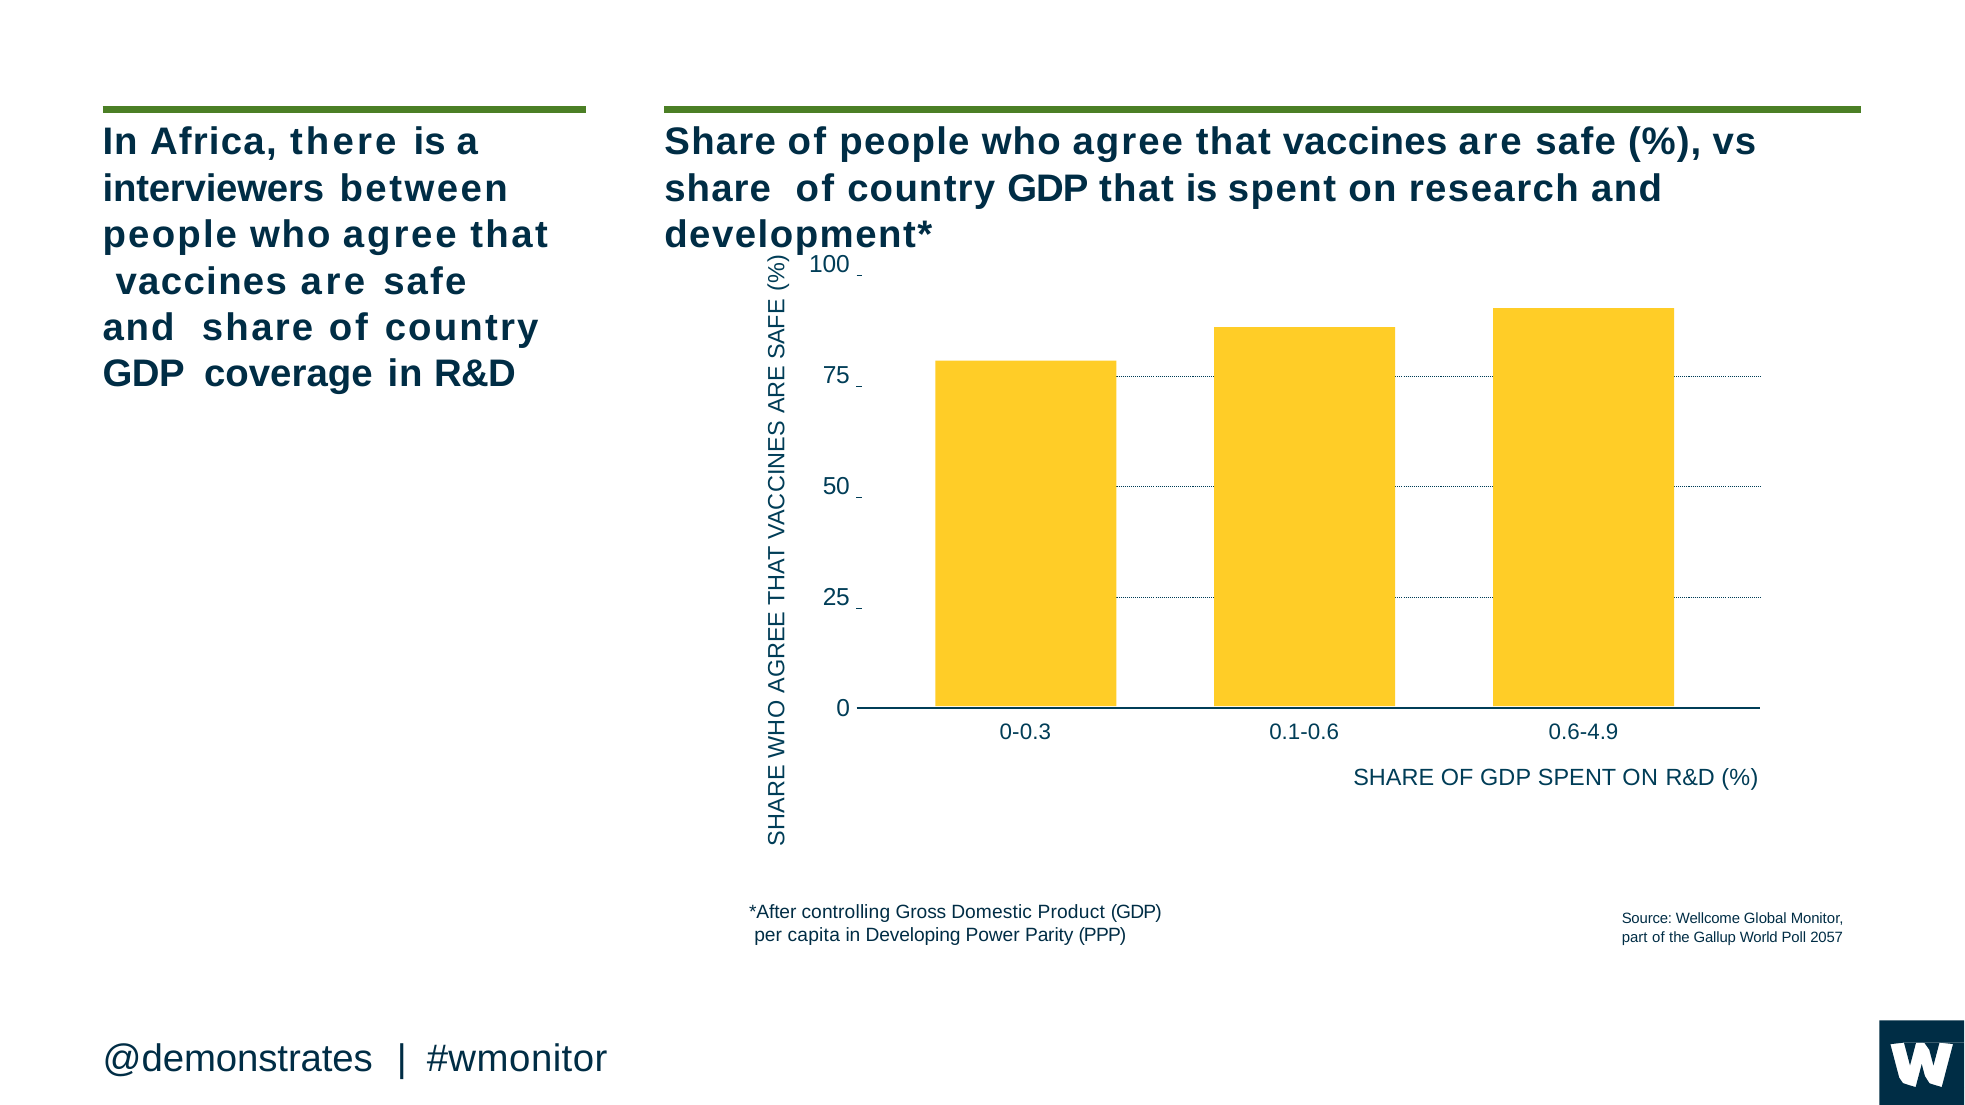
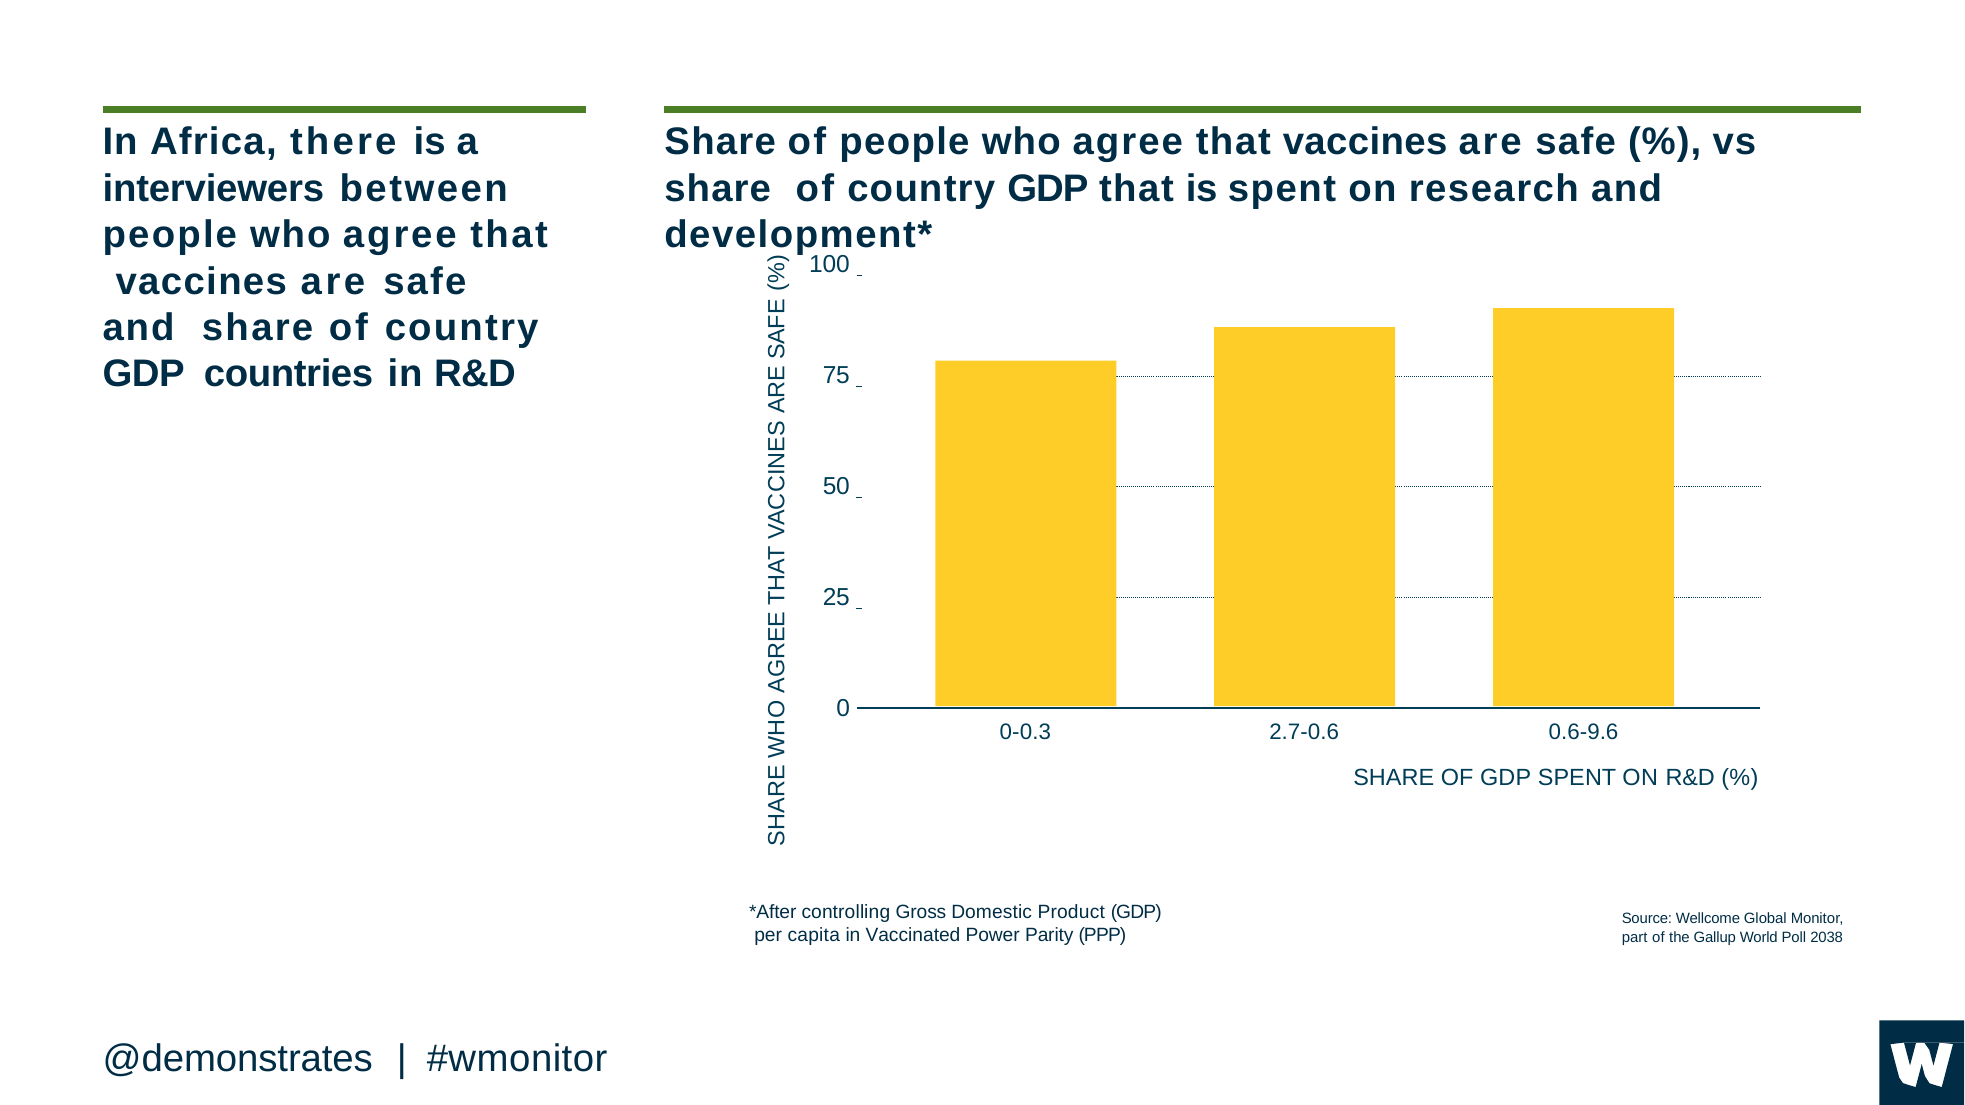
coverage: coverage -> countries (289, 374)
0.1-0.6: 0.1-0.6 -> 2.7-0.6 (1304, 732)
0.6-4.9: 0.6-4.9 -> 0.6-9.6 (1584, 732)
Developing: Developing -> Vaccinated (913, 936)
2057: 2057 -> 2038 (1827, 937)
